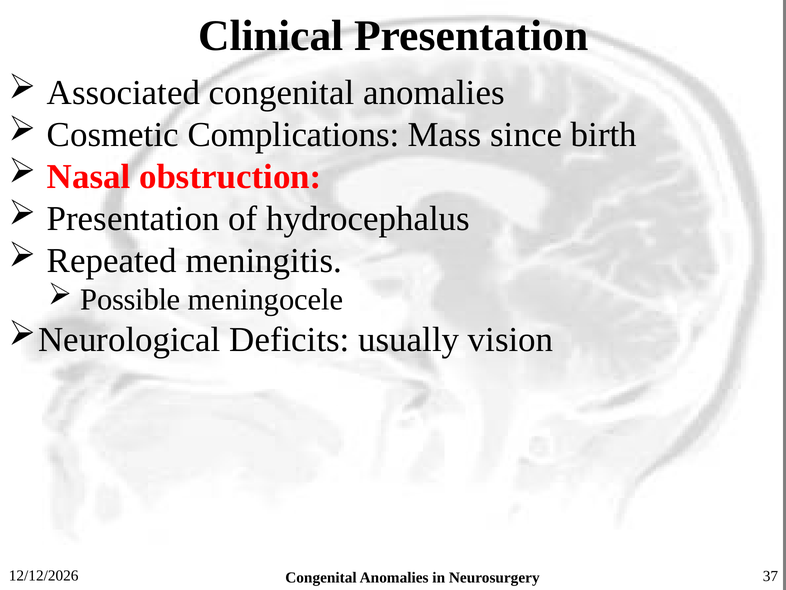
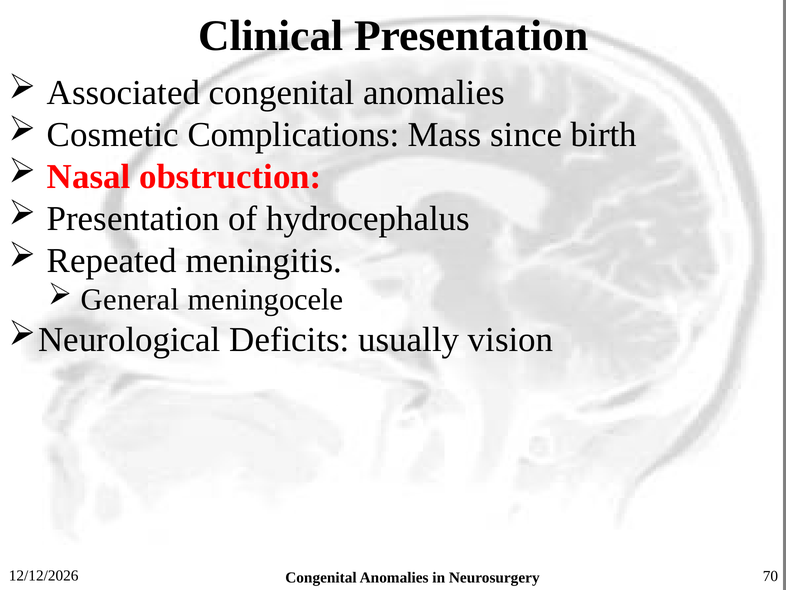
Possible: Possible -> General (130, 300)
37: 37 -> 70 (770, 576)
